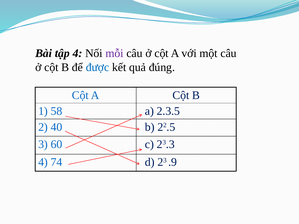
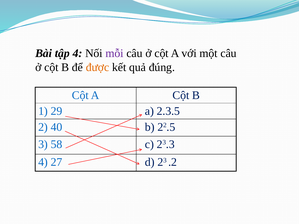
được colour: blue -> orange (98, 67)
58: 58 -> 29 (57, 111)
60: 60 -> 58 (57, 144)
74: 74 -> 27 (57, 162)
.9: .9 -> .2 (173, 162)
